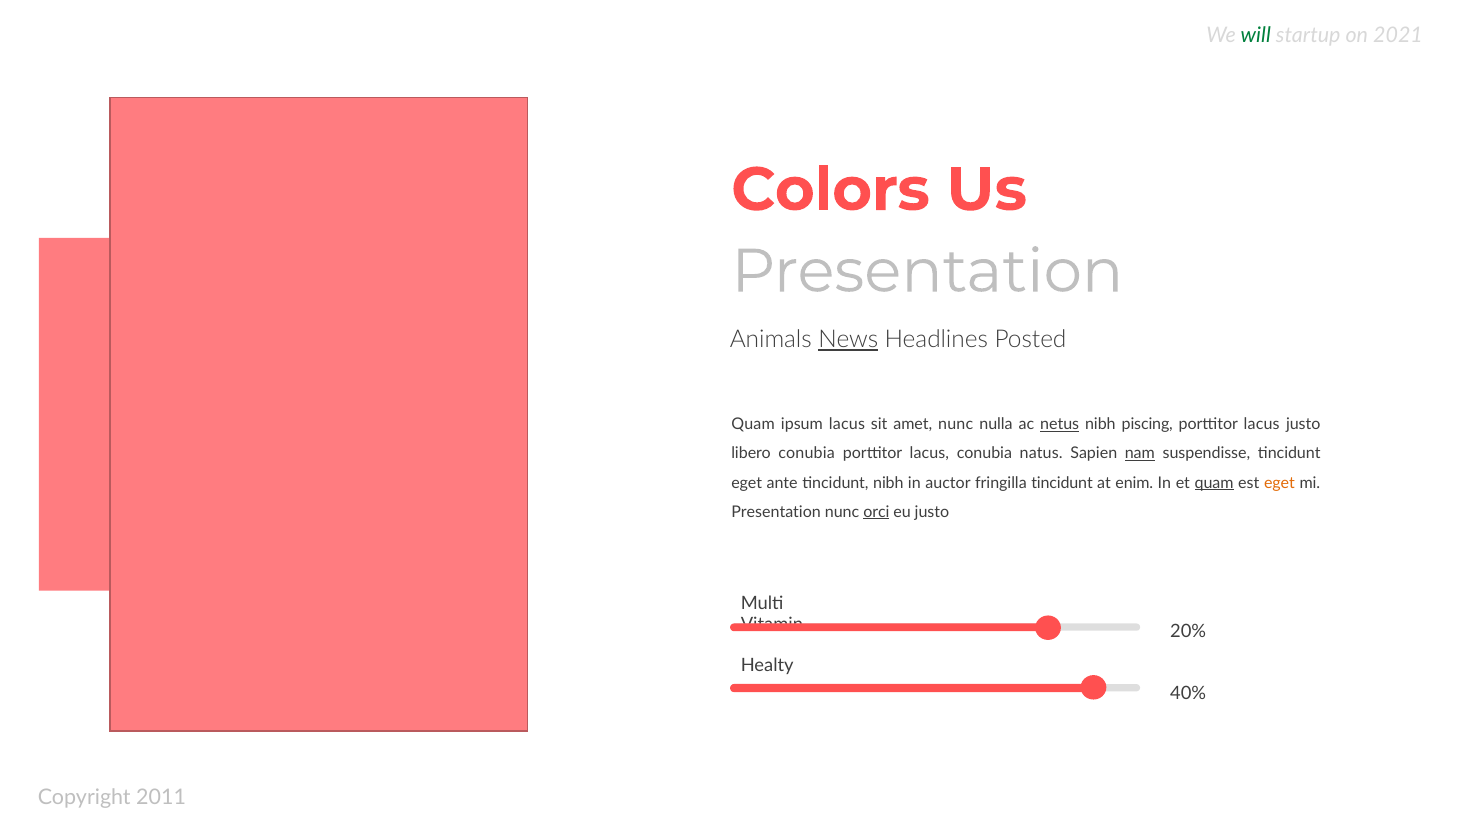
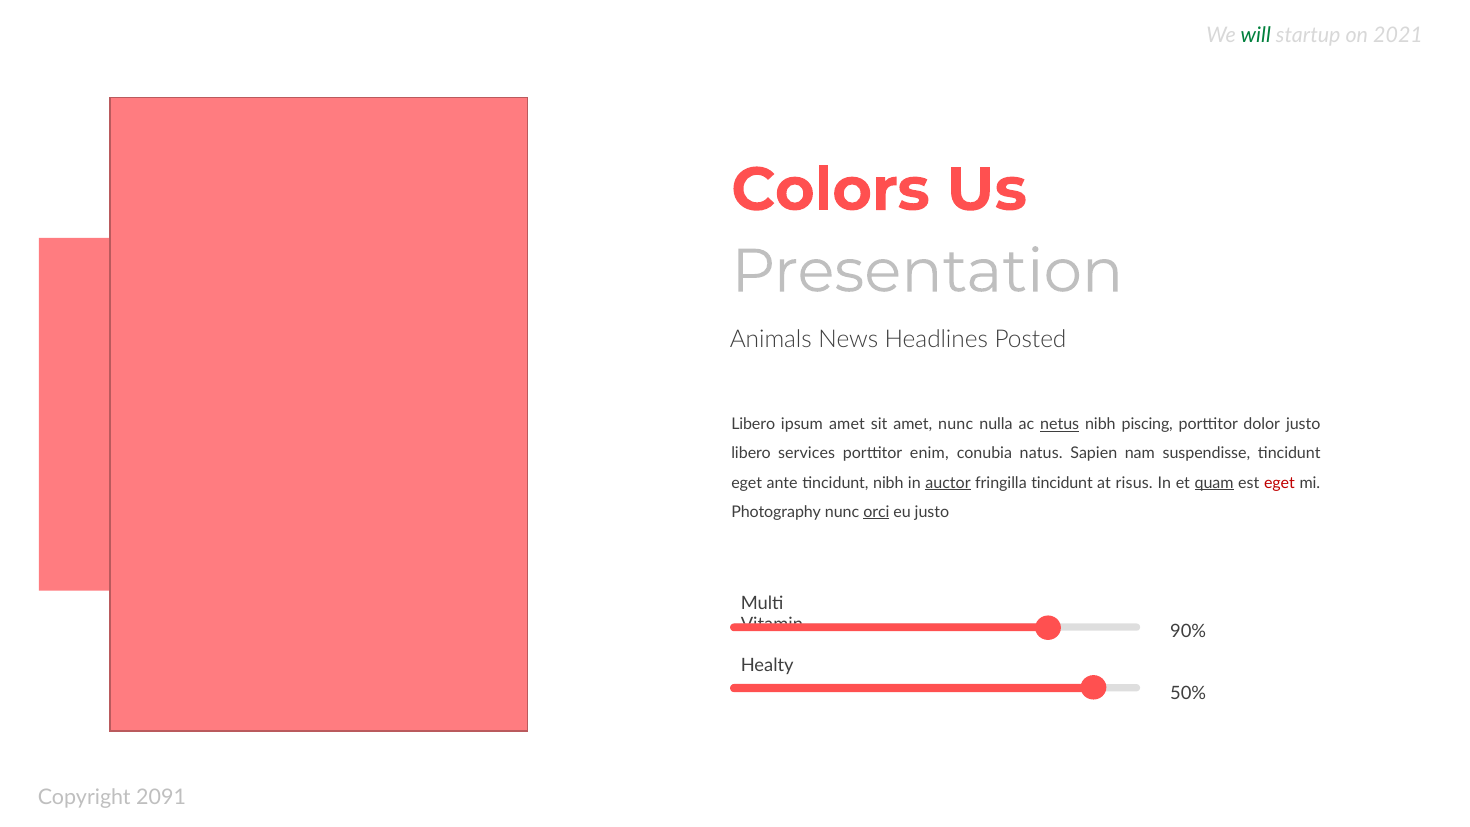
News underline: present -> none (848, 339)
Quam: Quam -> Libero (753, 424)
ipsum lacus: lacus -> amet (847, 424)
lacus: lacus -> dolor (1262, 424)
libero conubia: conubia -> services (807, 453)
lacus: lacus -> enim (929, 453)
nam underline: present -> none (1140, 453)
auctor underline: none -> present (948, 483)
enim: enim -> risus (1134, 483)
eget colour: orange -> red (1279, 483)
Presentation: Presentation -> Photography (776, 512)
20%: 20% -> 90% (1188, 631)
40%: 40% -> 50% (1188, 694)
2011: 2011 -> 2091 (161, 798)
